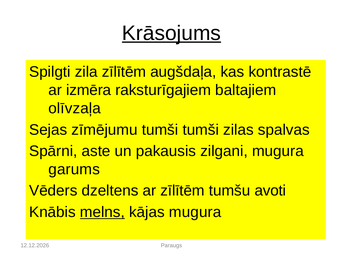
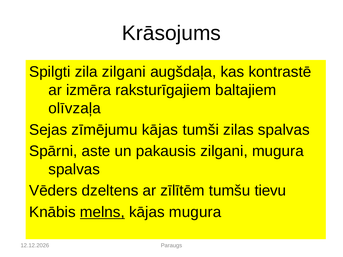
Krāsojums underline: present -> none (171, 33)
zila zīlītēm: zīlītēm -> zilgani (124, 72)
zīmējumu tumši: tumši -> kājas (160, 130)
garums: garums -> spalvas (74, 170)
avoti: avoti -> tievu (270, 191)
